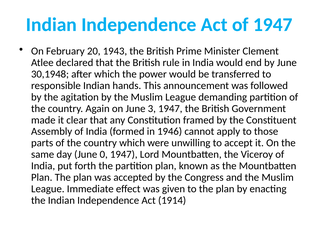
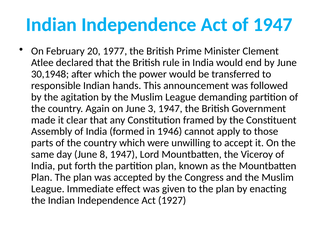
1943: 1943 -> 1977 (115, 51)
0: 0 -> 8 (104, 155)
1914: 1914 -> 1927 (172, 200)
